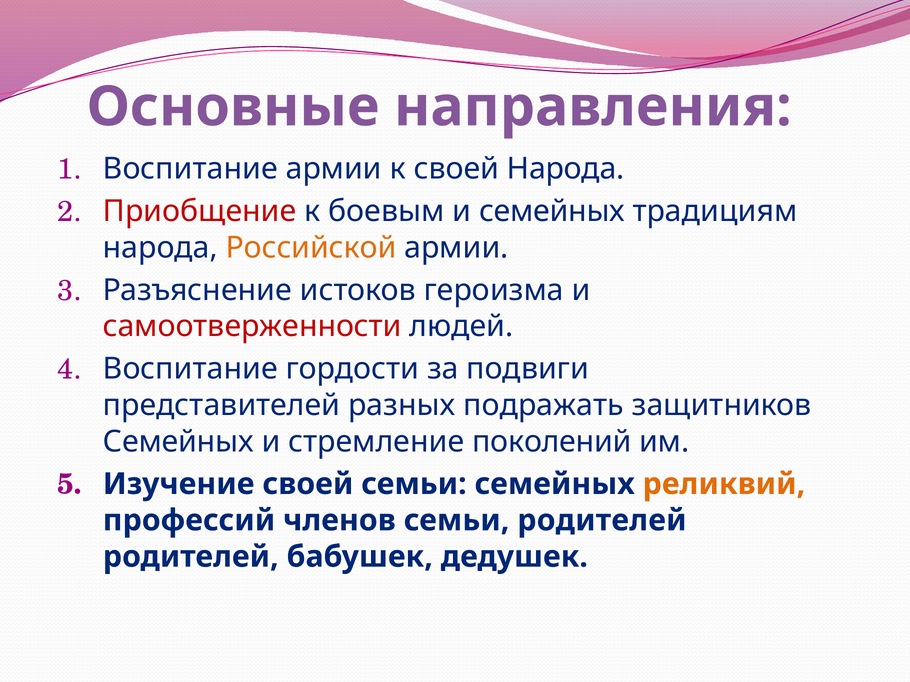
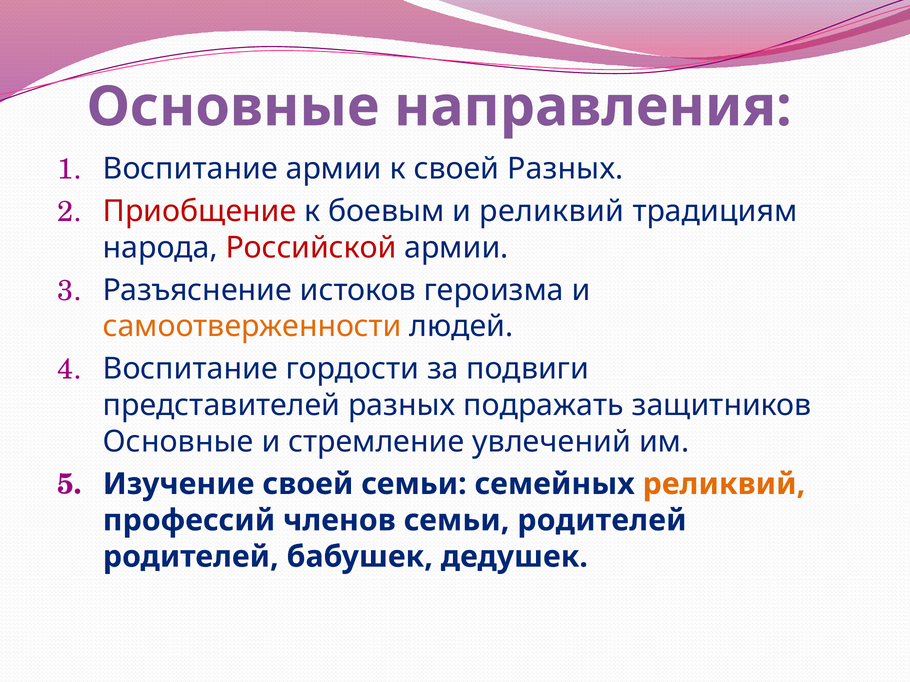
своей Народа: Народа -> Разных (565, 169)
и семейных: семейных -> реликвий (552, 211)
Российской colour: orange -> red (311, 248)
самоотверженности colour: red -> orange (252, 327)
Семейных: Семейных -> Основные (178, 442)
поколений: поколений -> увлечений (552, 442)
